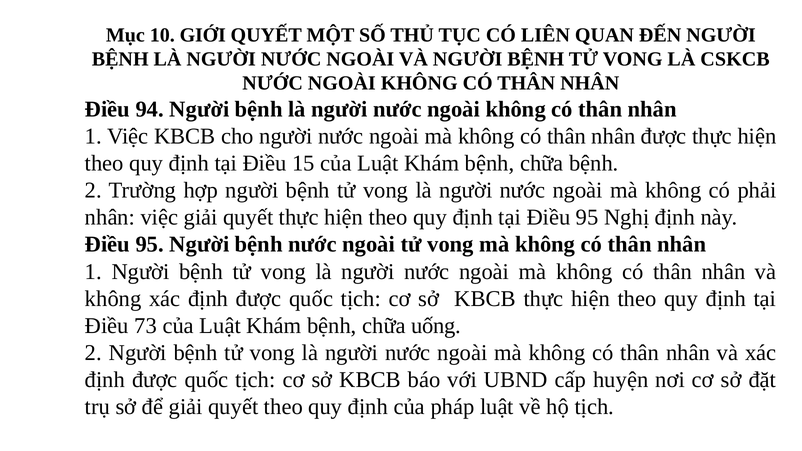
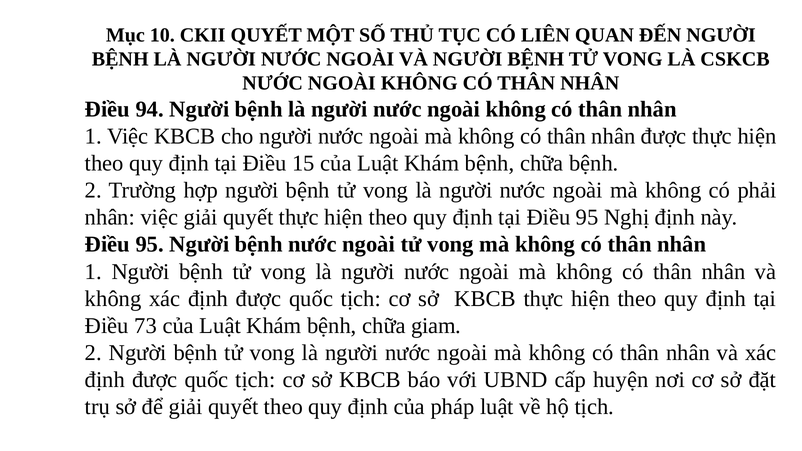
GIỚI: GIỚI -> CKII (203, 35)
uống: uống -> giam (436, 326)
